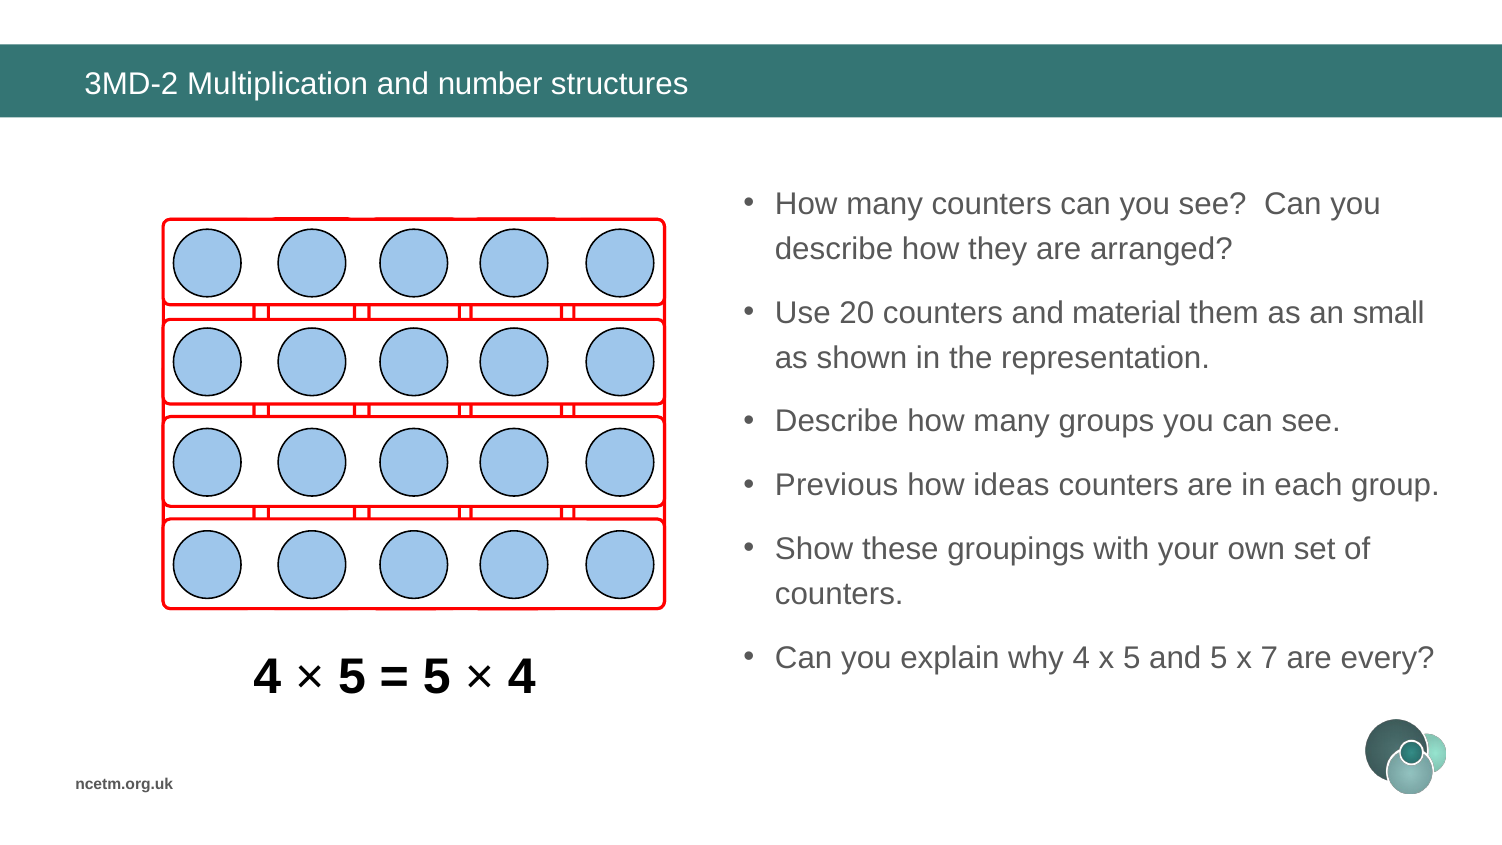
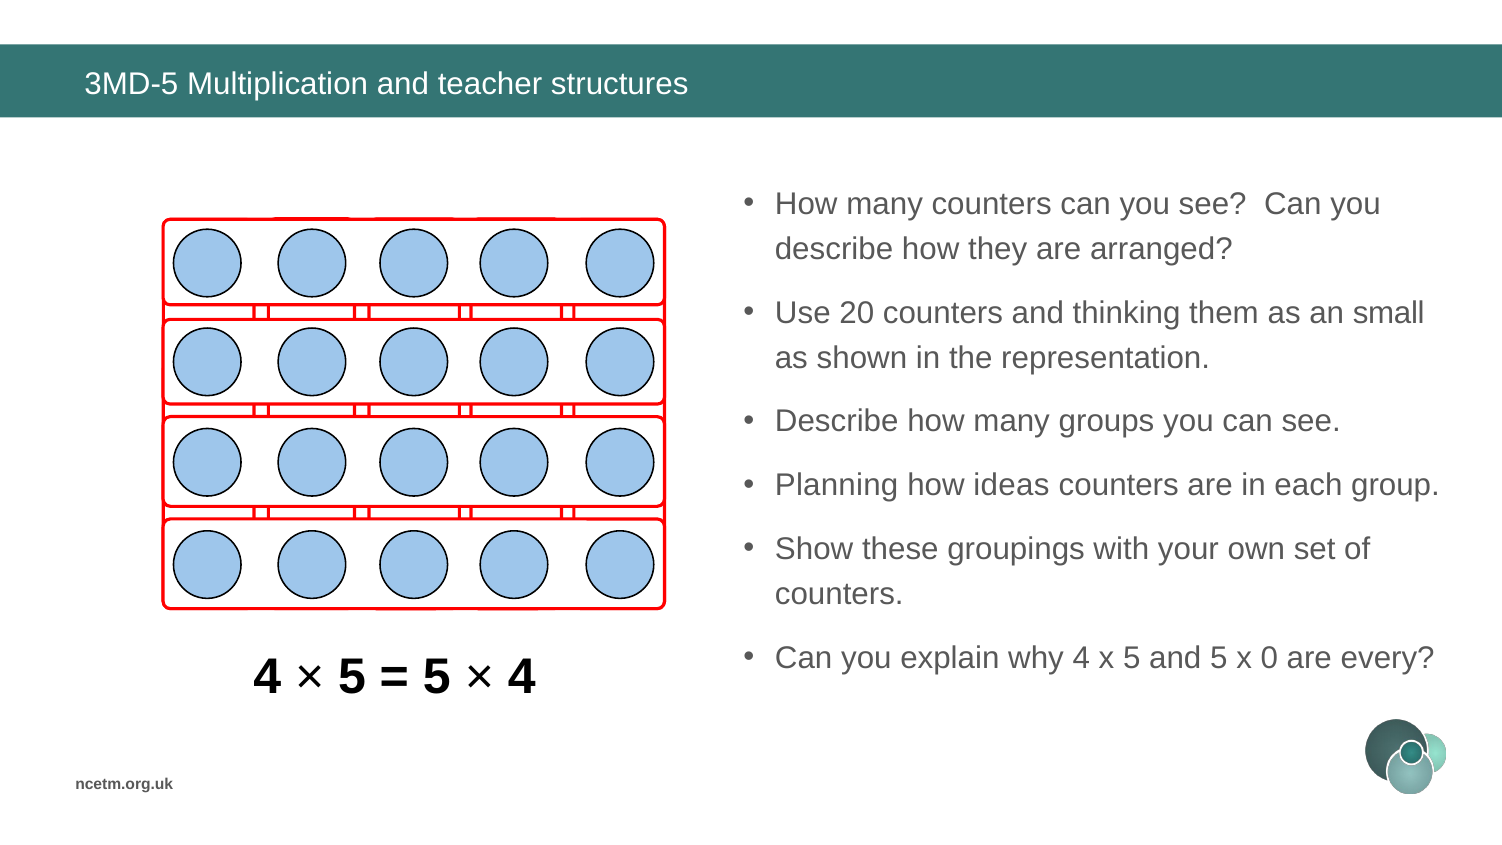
3MD-2: 3MD-2 -> 3MD-5 (131, 84)
number: number -> teacher (490, 84)
material: material -> thinking (1127, 313)
Previous: Previous -> Planning (837, 485)
7: 7 -> 0 (1269, 658)
